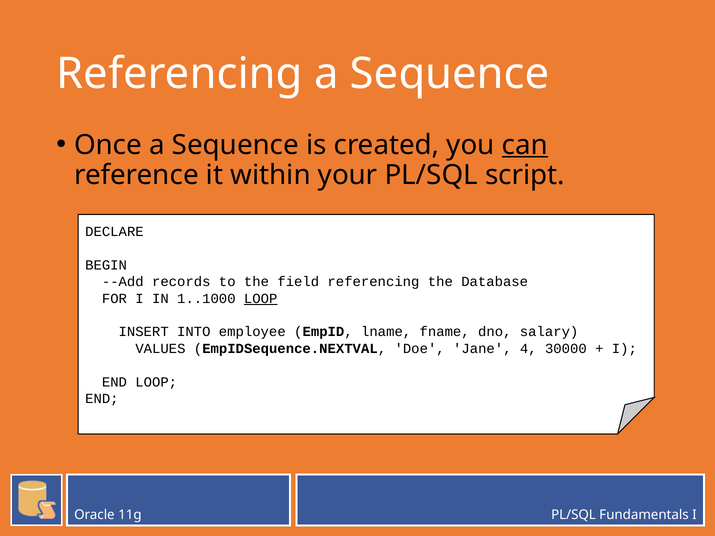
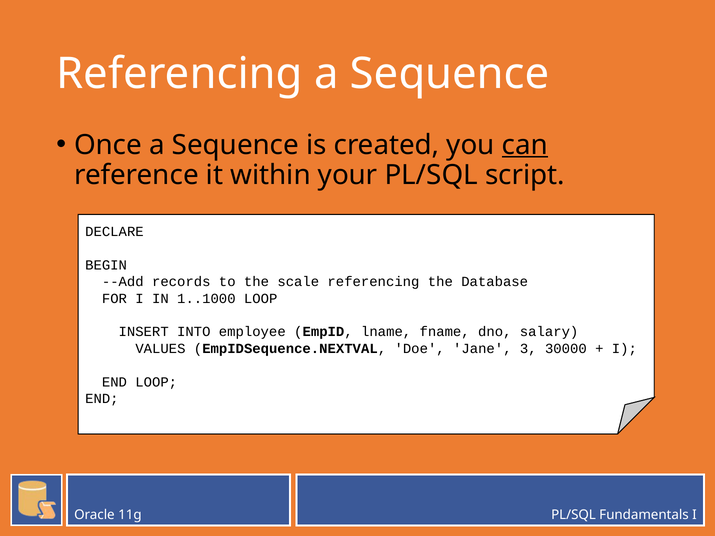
field: field -> scale (298, 282)
LOOP underline: present -> none (261, 299)
4: 4 -> 3 (528, 349)
